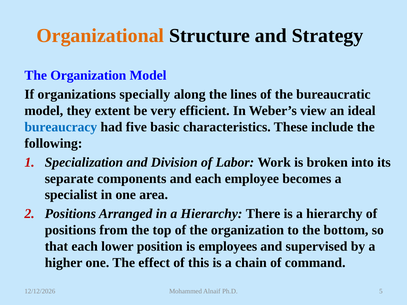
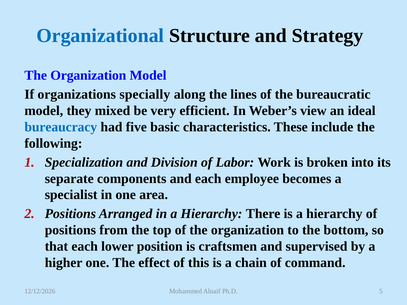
Organizational colour: orange -> blue (100, 36)
extent: extent -> mixed (113, 111)
employees: employees -> craftsmen (228, 246)
